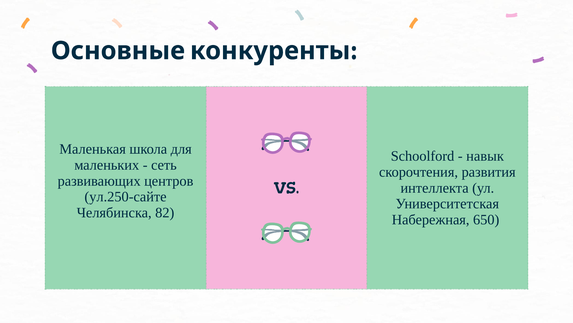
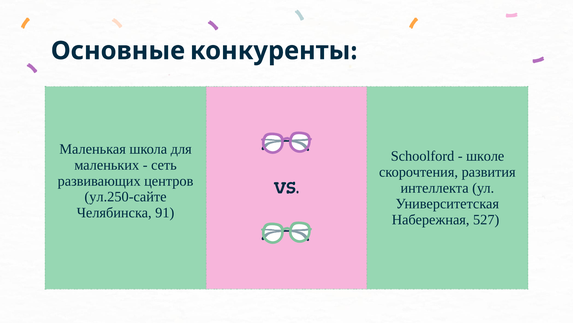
навык: навык -> школе (485, 156)
82: 82 -> 91 (165, 212)
650: 650 -> 527 (486, 219)
